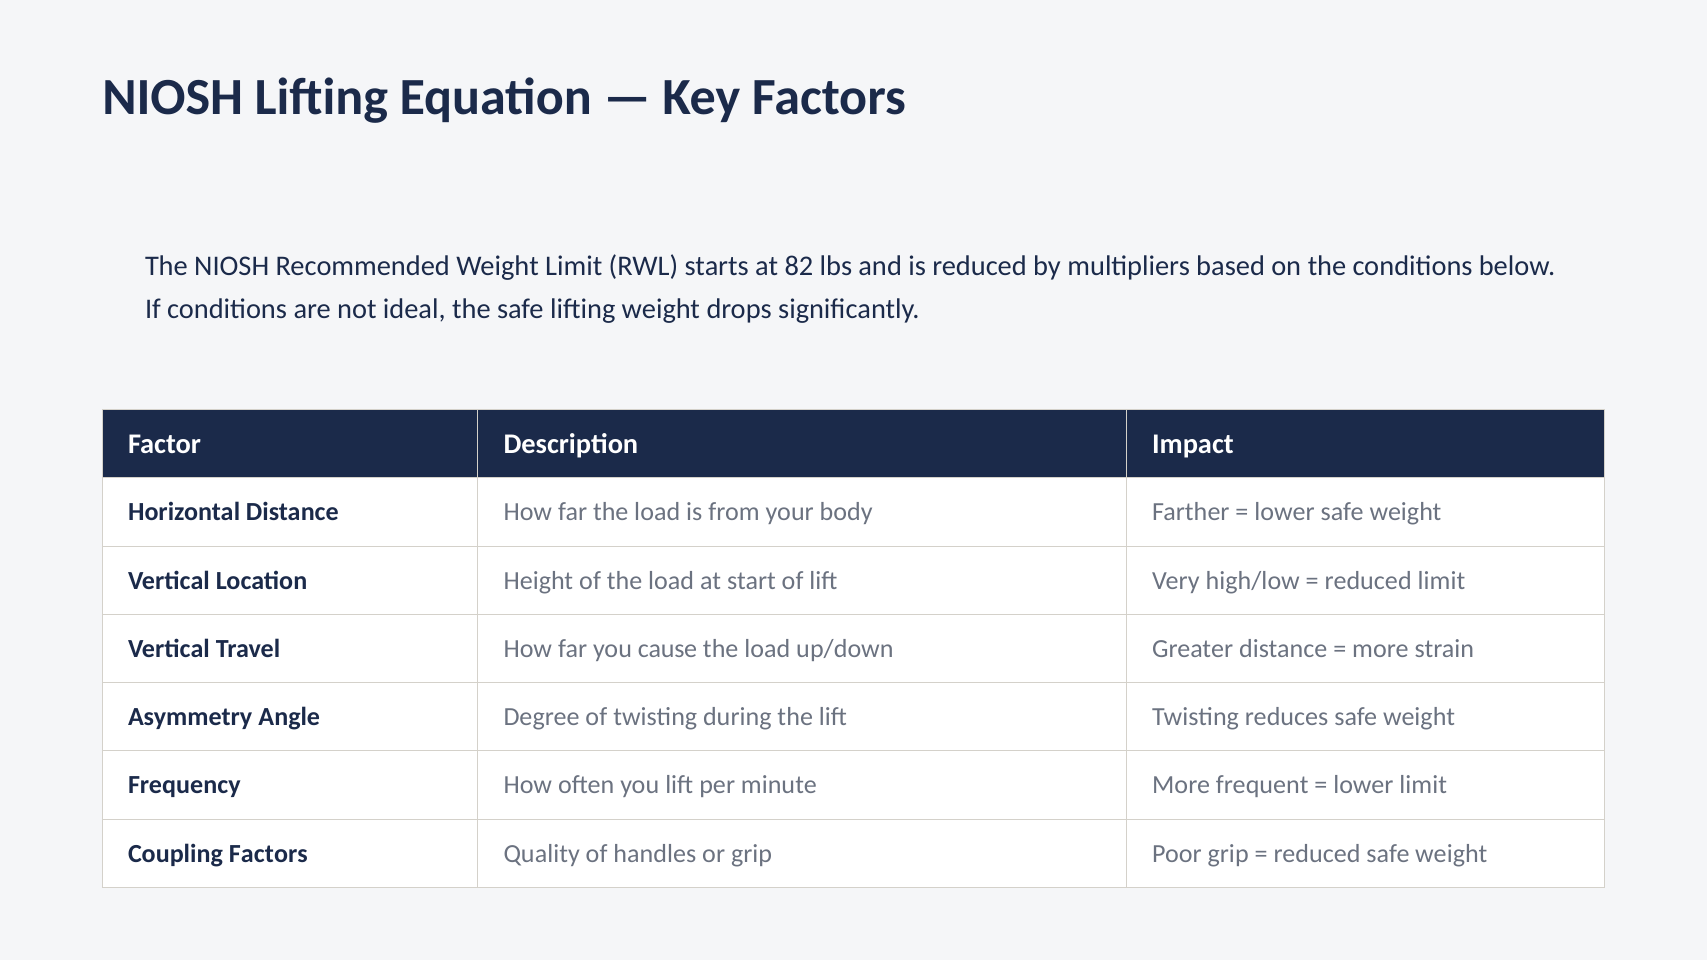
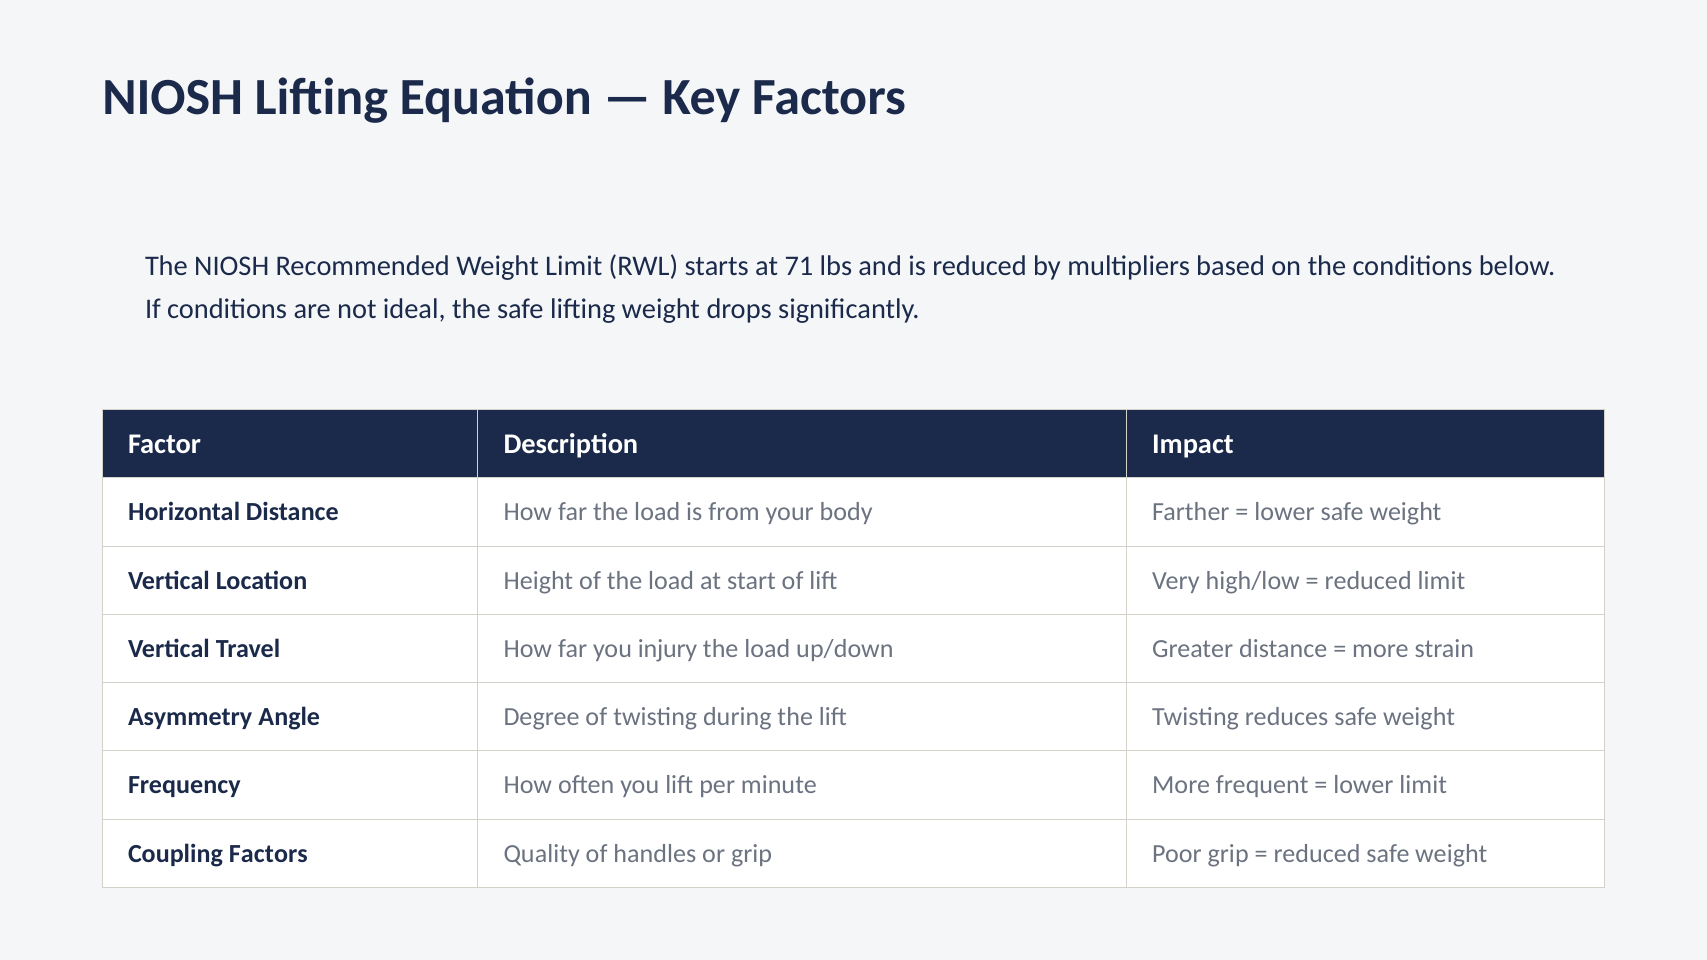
82: 82 -> 71 (799, 266)
cause: cause -> injury (668, 649)
